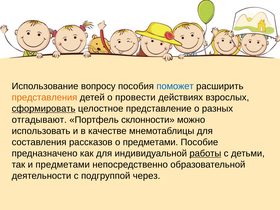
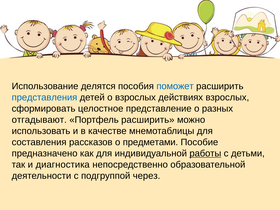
вопросу: вопросу -> делятся (98, 86)
представления colour: orange -> blue (44, 97)
о провести: провести -> взрослых (135, 97)
сформировать underline: present -> none (44, 109)
Портфель склонности: склонности -> расширить (148, 120)
и предметами: предметами -> диагностика (63, 165)
